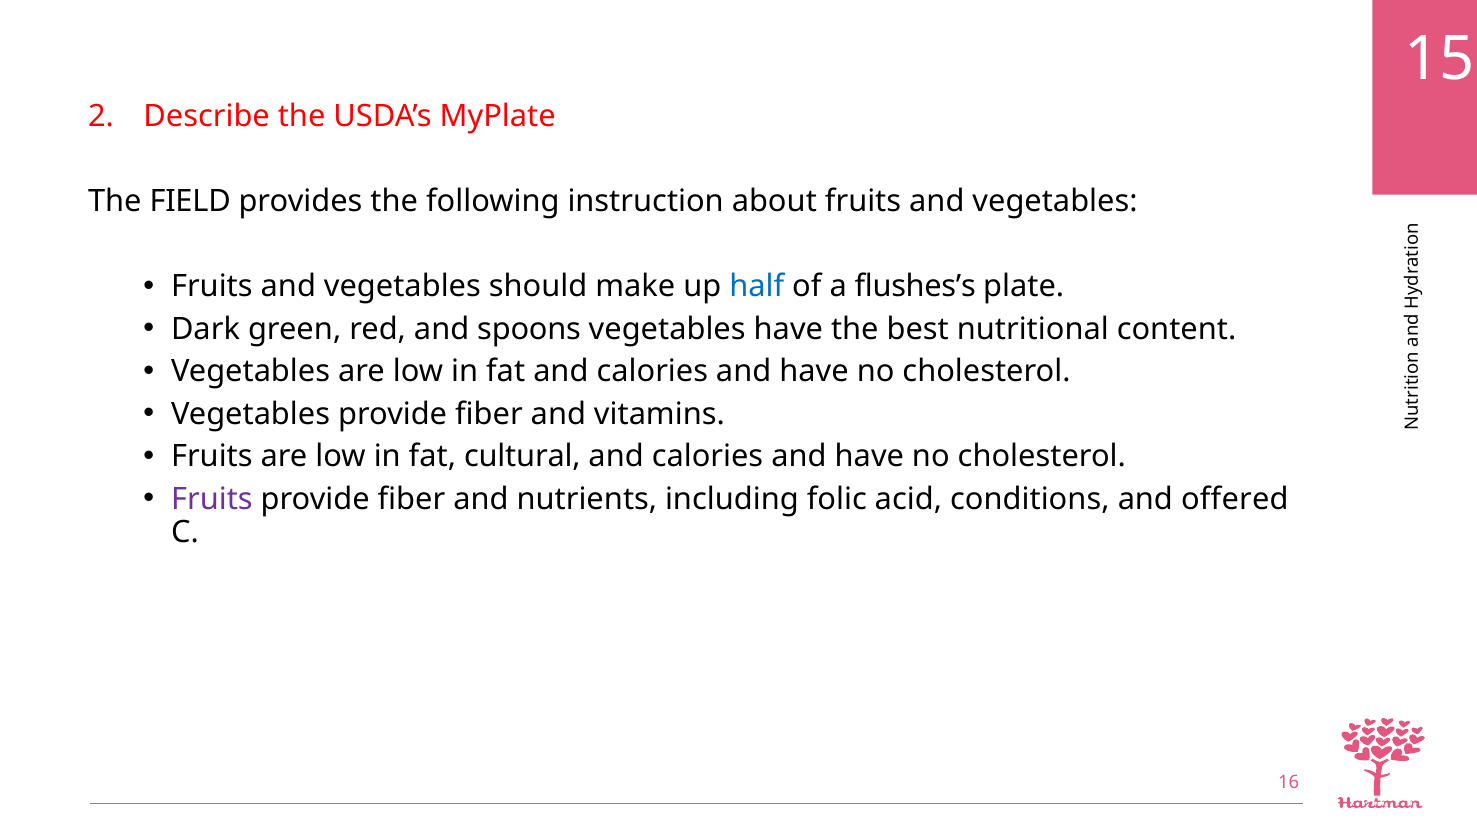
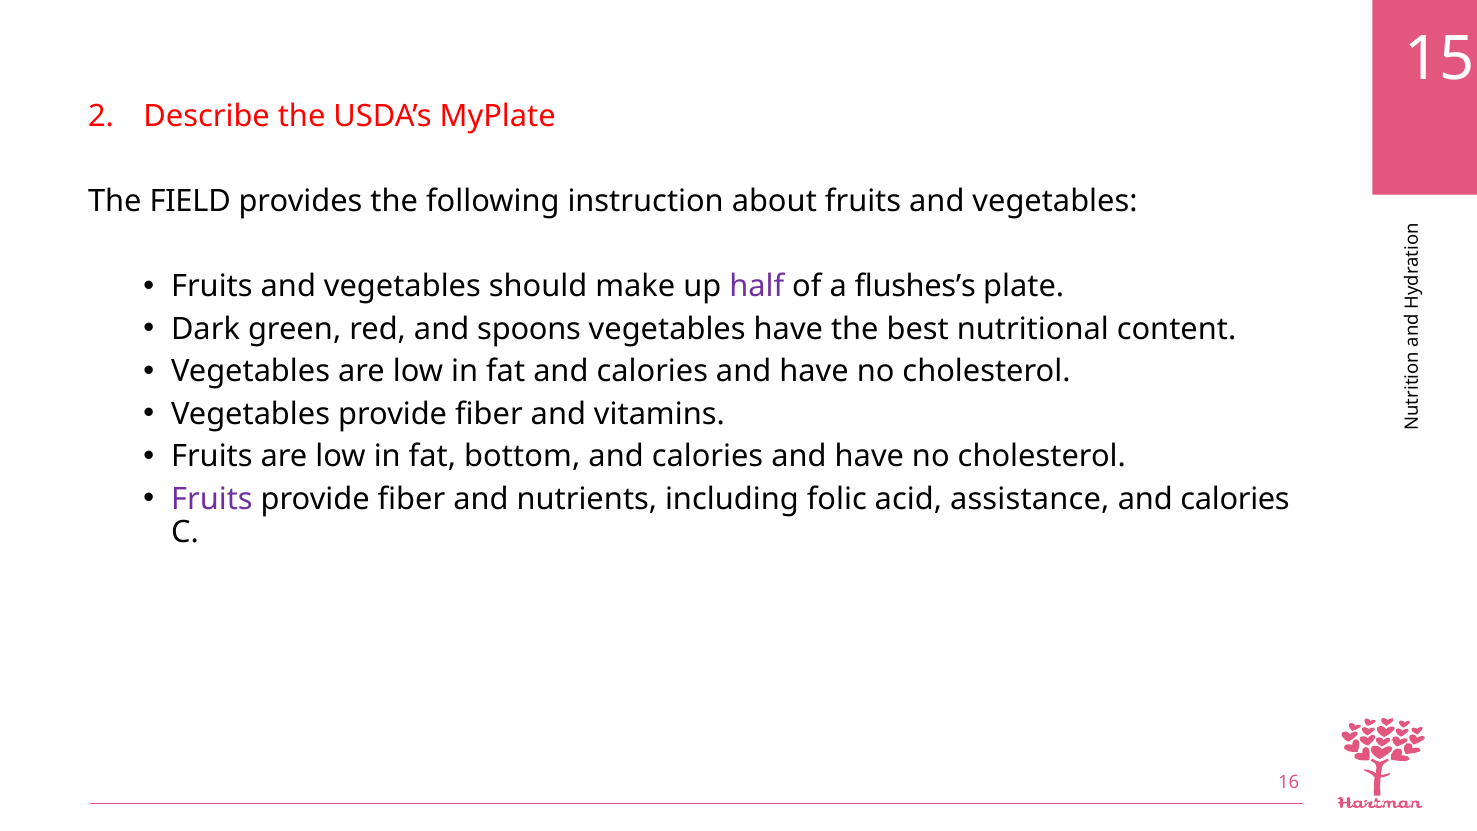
half colour: blue -> purple (757, 286)
cultural: cultural -> bottom (522, 456)
conditions: conditions -> assistance (1030, 499)
offered: offered -> calories (1235, 499)
